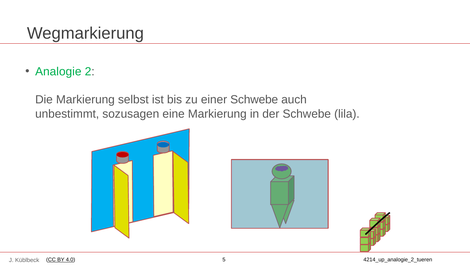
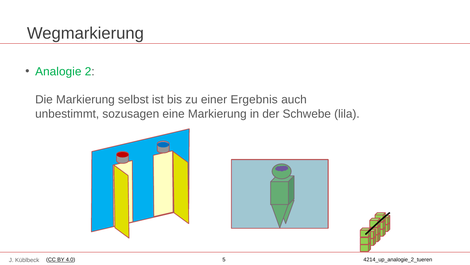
einer Schwebe: Schwebe -> Ergebnis (254, 99)
